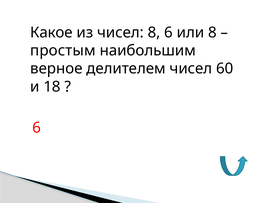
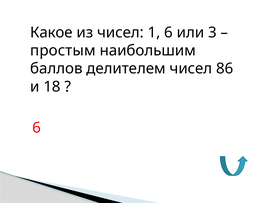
чисел 8: 8 -> 1 (154, 33)
или 8: 8 -> 3 (212, 33)
верное: верное -> баллов (56, 69)
60: 60 -> 86 (225, 69)
